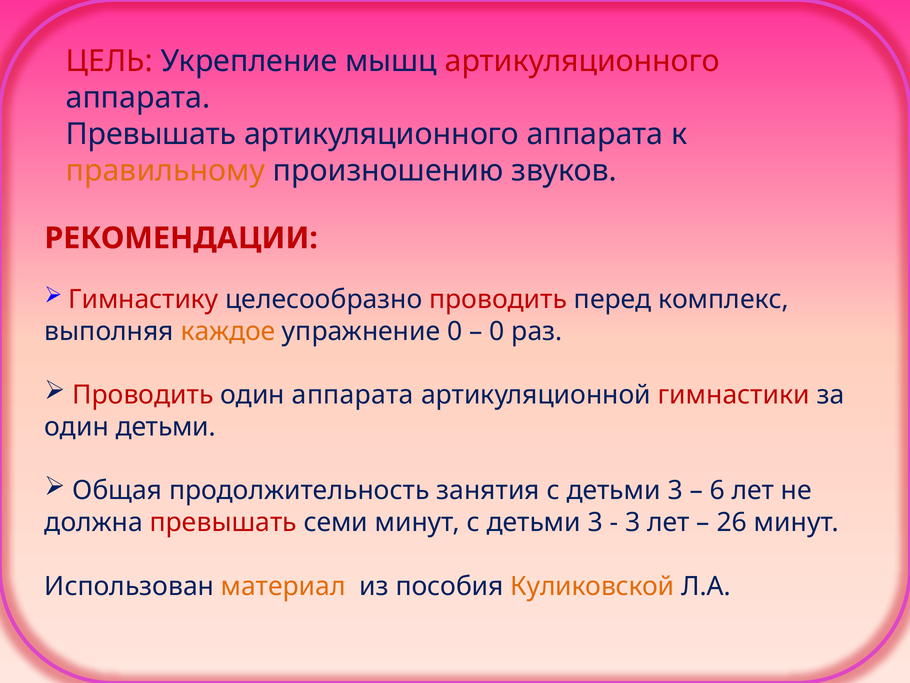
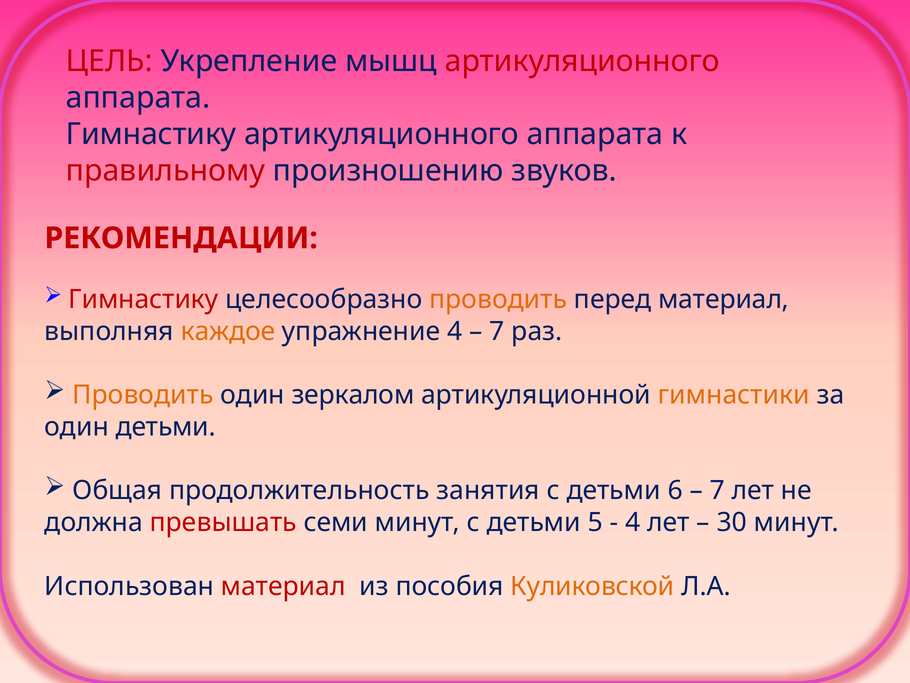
Превышать: Превышать -> Гимнастику (151, 134)
правильному colour: orange -> red (165, 170)
проводить colour: red -> orange (498, 299)
перед комплекс: комплекс -> материал (724, 299)
упражнение 0: 0 -> 4 (455, 331)
0: 0 -> 7 (497, 331)
Проводить colour: red -> orange (143, 395)
один аппарата: аппарата -> зеркалом (353, 395)
гимнастики colour: red -> orange (734, 395)
занятия с детьми 3: 3 -> 6 (675, 490)
6: 6 -> 7 (717, 490)
минут с детьми 3: 3 -> 5 (595, 522)
3: 3 -> 4 (633, 522)
26: 26 -> 30 (732, 522)
материал colour: orange -> red (283, 586)
